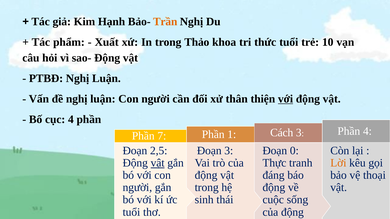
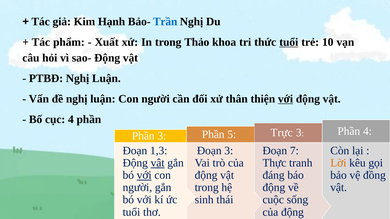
Trần colour: orange -> blue (165, 22)
tuổi underline: none -> present (289, 42)
Cách: Cách -> Trực (282, 133)
1: 1 -> 5 (232, 134)
Phần 7: 7 -> 3 (162, 136)
2,5: 2,5 -> 1,3 (159, 151)
0: 0 -> 7 (294, 151)
với underline: none -> present (144, 176)
thoại: thoại -> đồng (374, 176)
